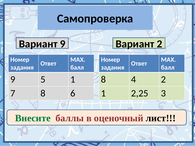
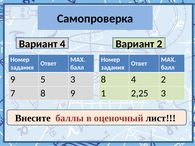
Вариант 9: 9 -> 4 (63, 44)
5 1: 1 -> 3 (73, 80)
8 6: 6 -> 9 (73, 93)
Внесите colour: green -> black (33, 118)
